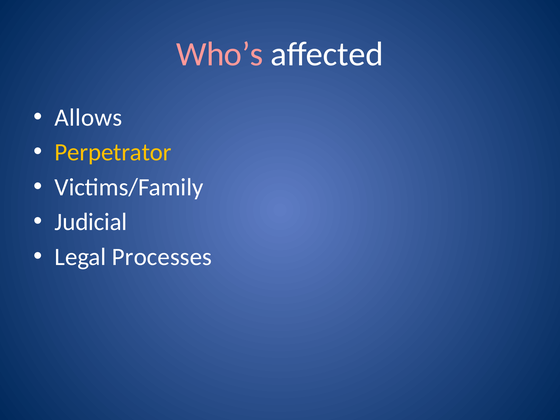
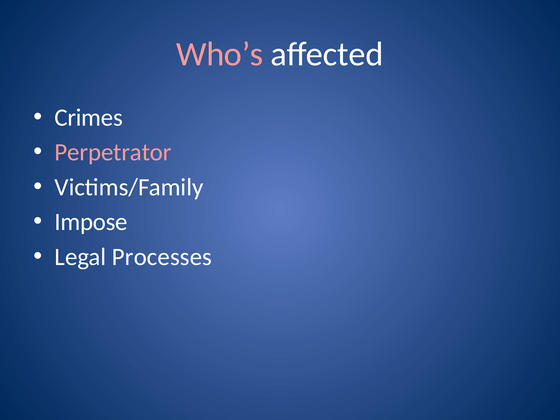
Allows: Allows -> Crimes (89, 117)
Perpetrator colour: yellow -> pink (113, 152)
Judicial: Judicial -> Impose (91, 222)
